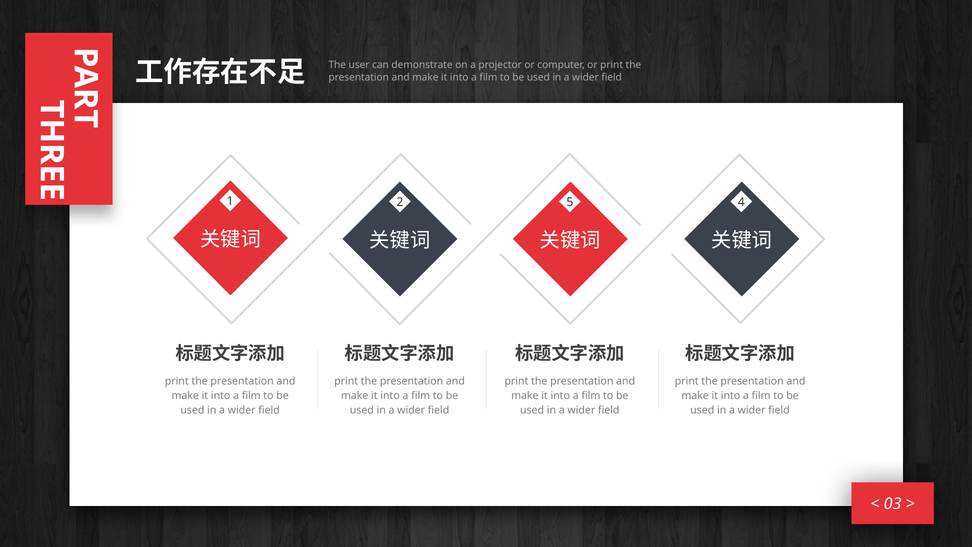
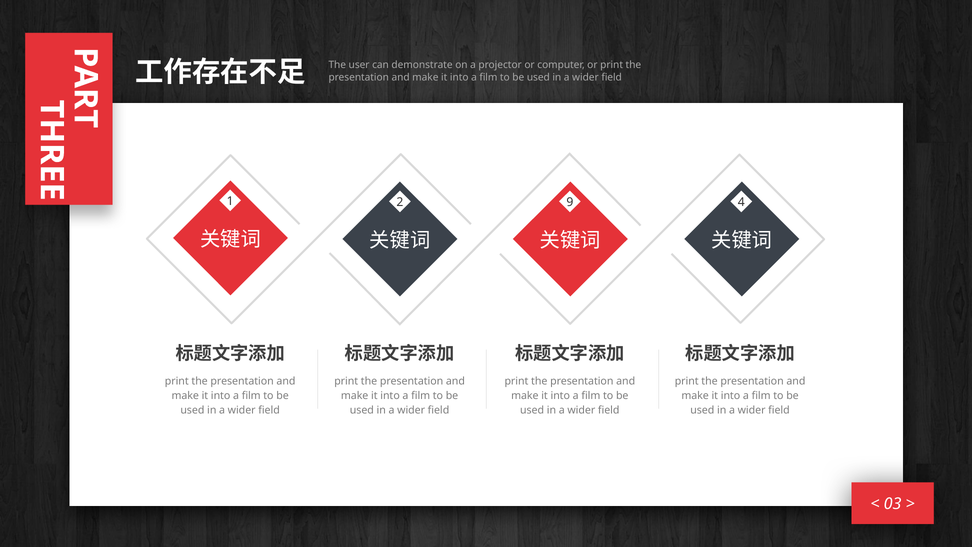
5: 5 -> 9 (570, 202)
